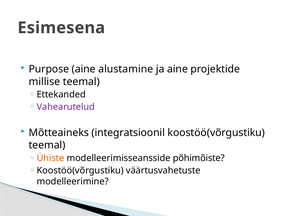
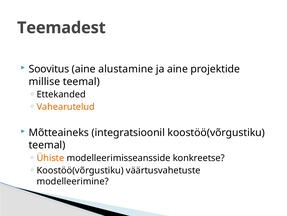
Esimesena: Esimesena -> Teemadest (61, 28)
Purpose: Purpose -> Soovitus (49, 69)
Vahearutelud colour: purple -> orange (66, 106)
põhimõiste: põhimõiste -> konkreetse (199, 158)
